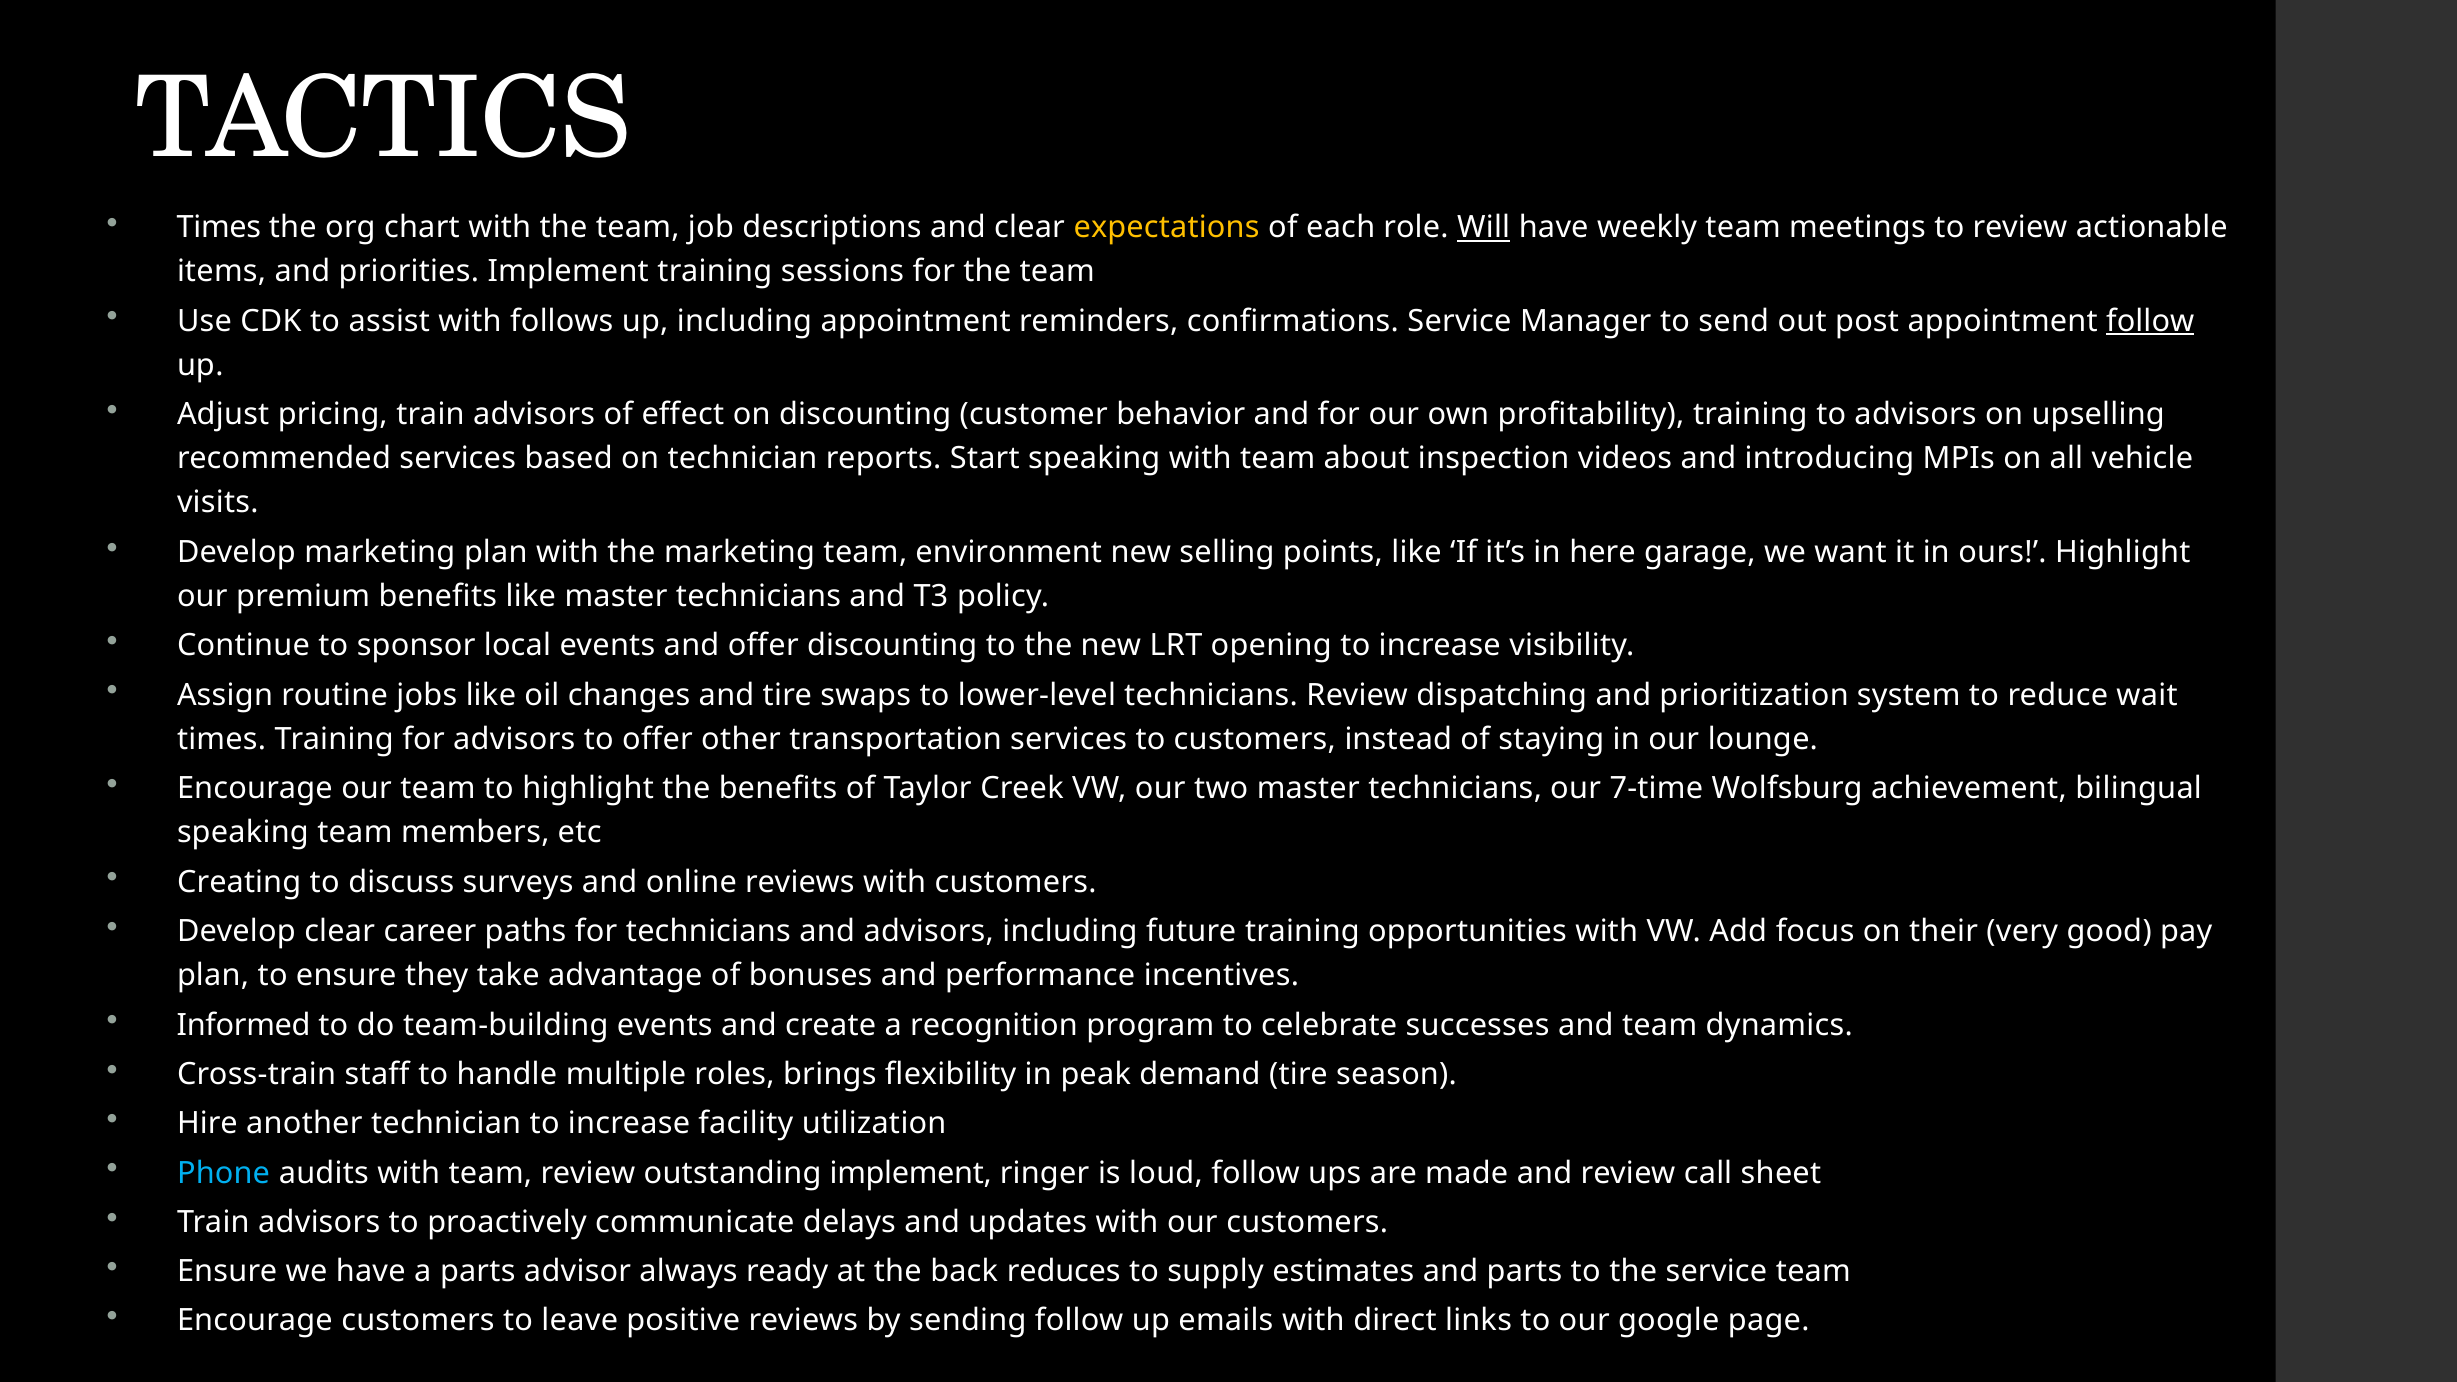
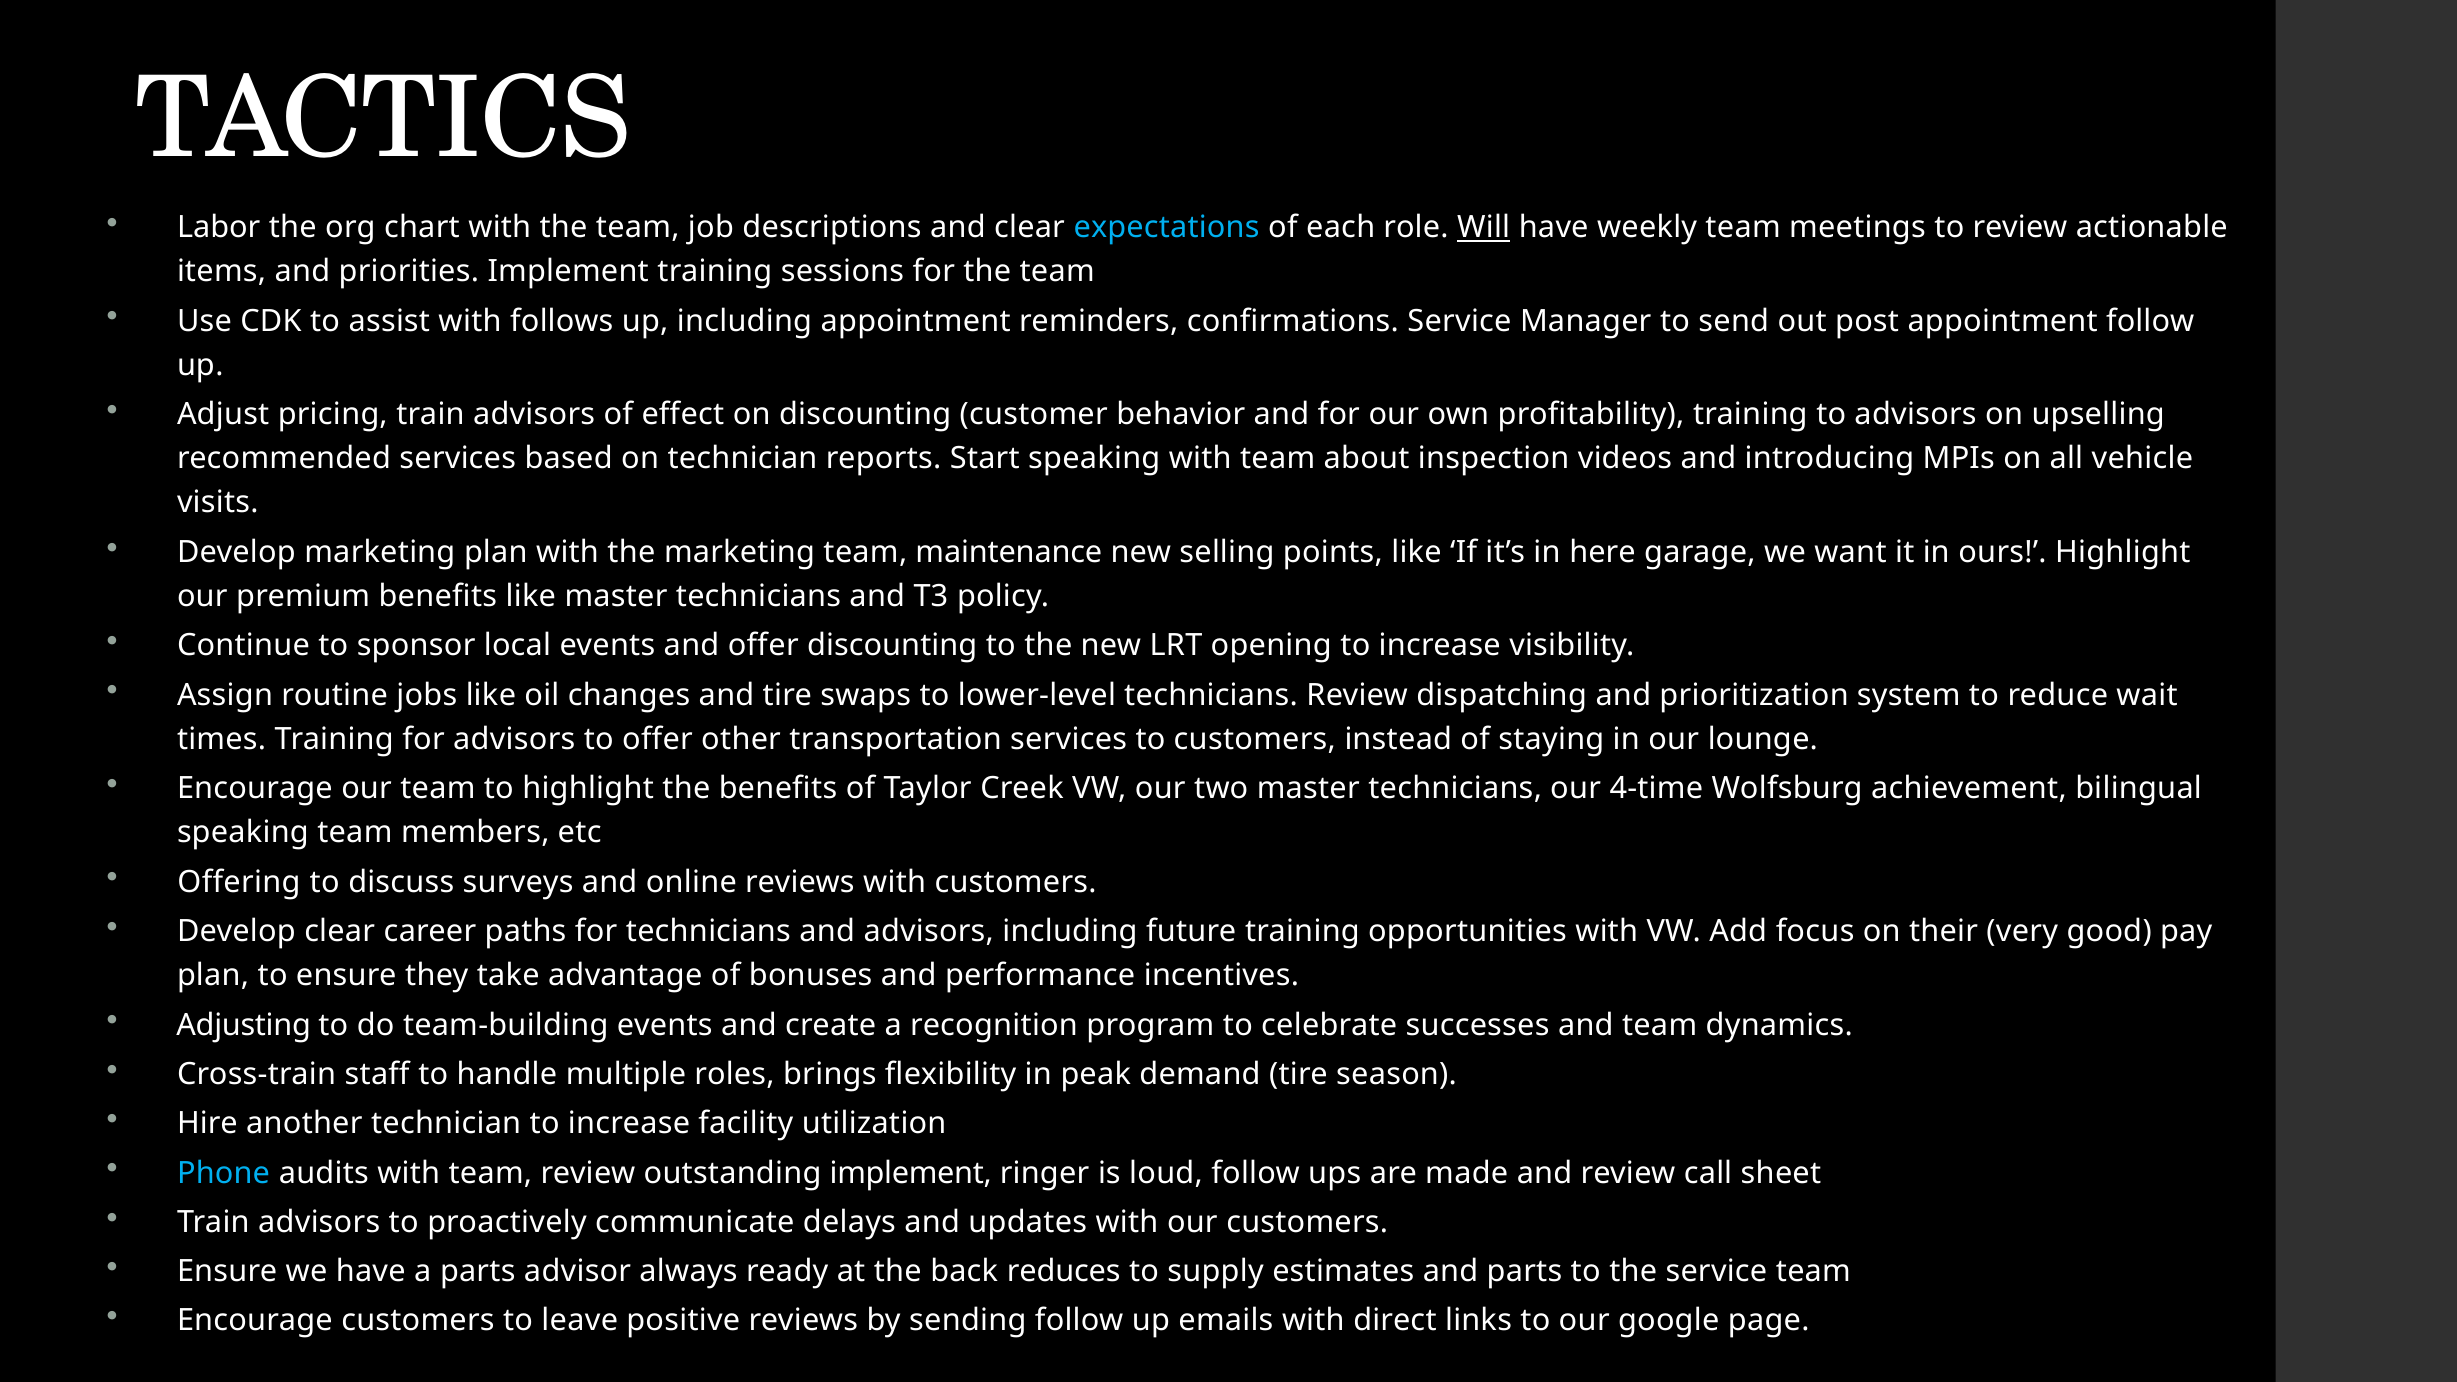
Times: Times -> Labor (219, 227)
expectations colour: yellow -> light blue (1167, 227)
follow underline: present -> none (2150, 321)
environment: environment -> maintenance (1009, 552)
7-time: 7-time -> 4-time (1656, 789)
Creating: Creating -> Offering (239, 882)
Informed: Informed -> Adjusting (244, 1025)
